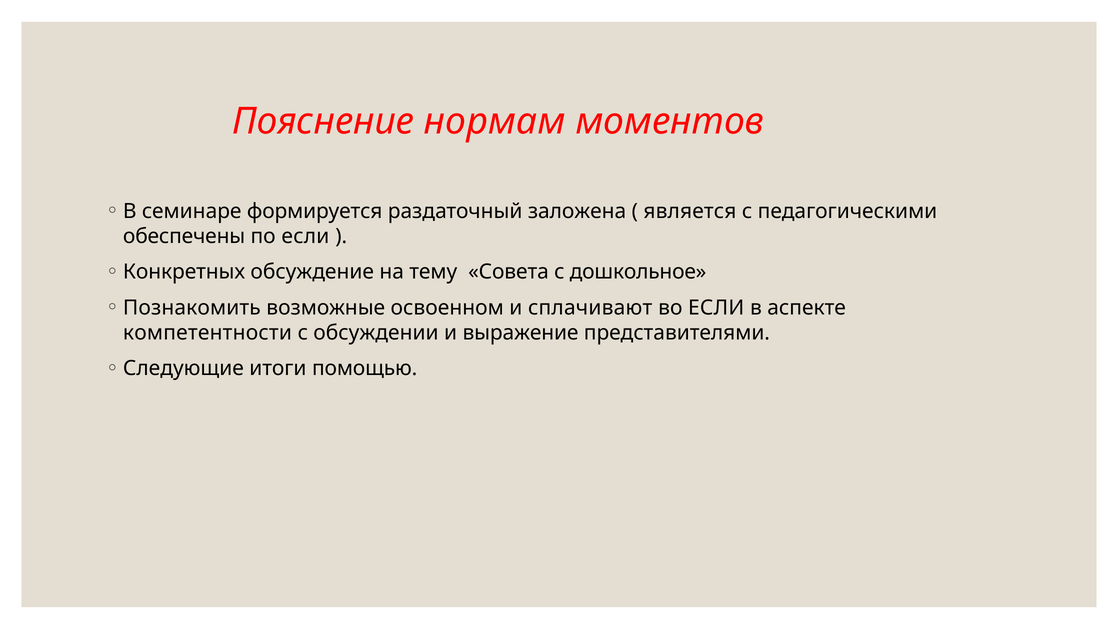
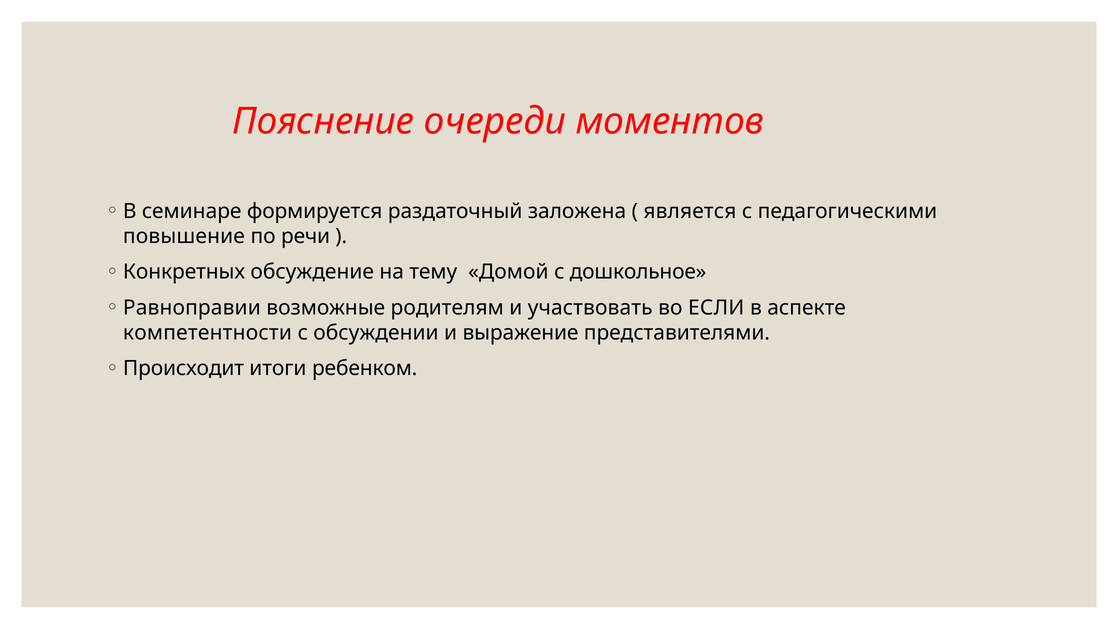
нормам: нормам -> очереди (495, 122)
обеспечены: обеспечены -> повышение (184, 236)
по если: если -> речи (306, 236)
Совета: Совета -> Домой (508, 272)
Познакомить: Познакомить -> Равноправии (192, 308)
освоенном: освоенном -> родителям (447, 308)
сплачивают: сплачивают -> участвовать (590, 308)
Следующие: Следующие -> Происходит (184, 368)
помощью: помощью -> ребенком (365, 368)
